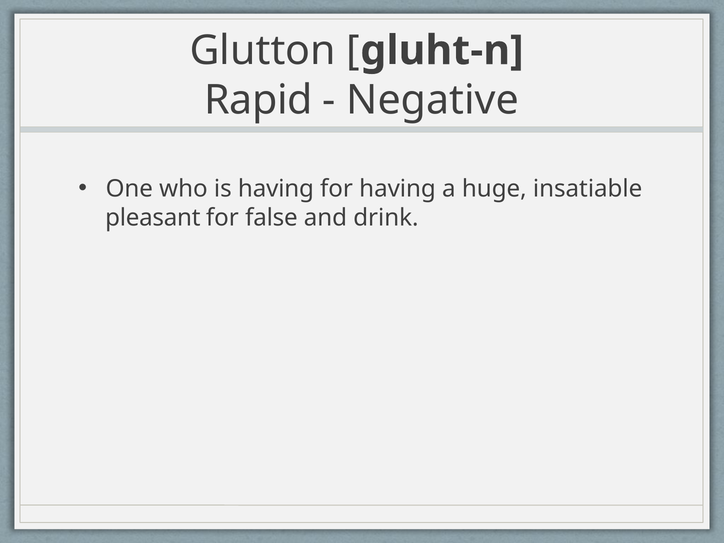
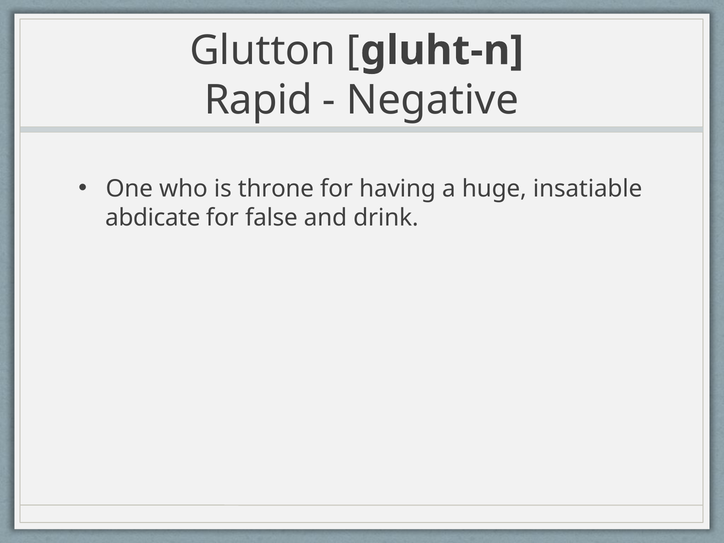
is having: having -> throne (276, 189)
pleasant: pleasant -> abdicate (153, 218)
